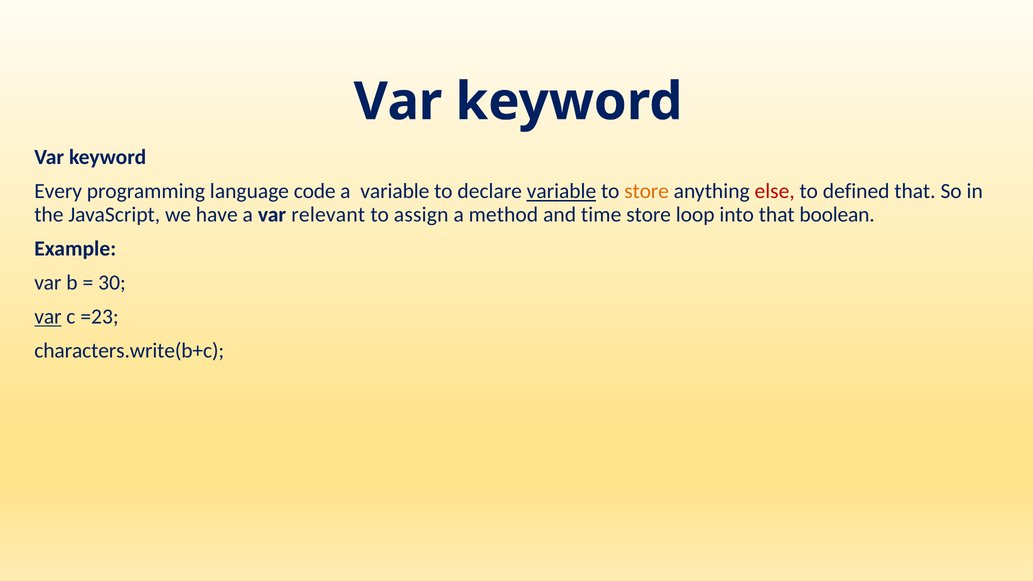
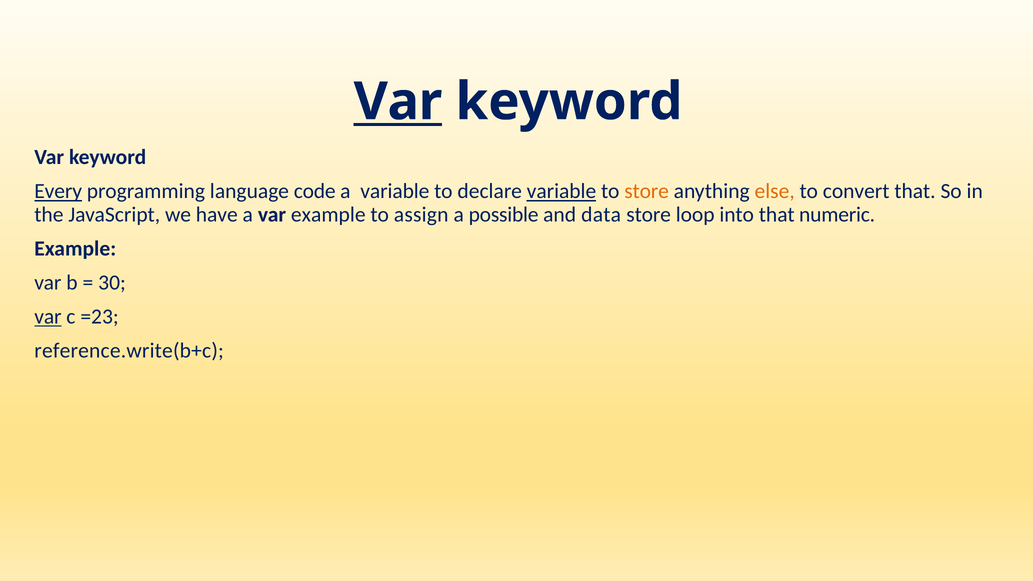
Var underline: none -> present (398, 102)
Every underline: none -> present (58, 191)
else colour: red -> orange (775, 191)
defined: defined -> convert (856, 191)
var relevant: relevant -> example (328, 215)
method: method -> possible (504, 215)
time: time -> data (601, 215)
boolean: boolean -> numeric (837, 215)
characters.write(b+c: characters.write(b+c -> reference.write(b+c (129, 351)
